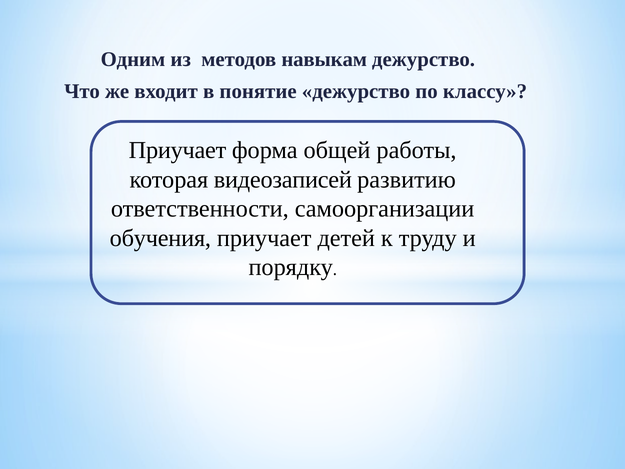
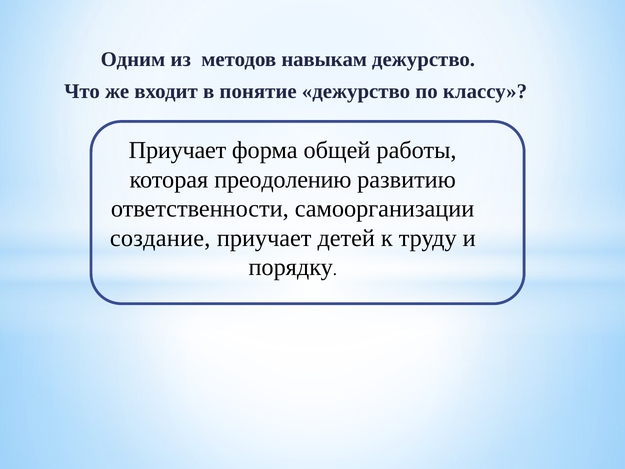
видеозаписей: видеозаписей -> преодолению (283, 180)
обучения: обучения -> создание (160, 238)
